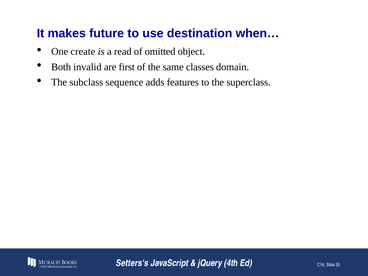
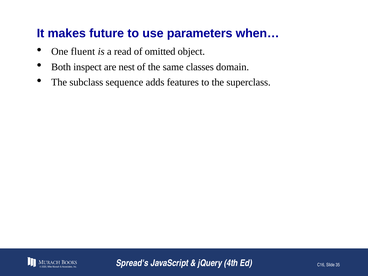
destination: destination -> parameters (200, 33)
create: create -> fluent (83, 52)
invalid: invalid -> inspect (87, 67)
first: first -> nest (127, 67)
Setters's: Setters's -> Spread's (132, 263)
